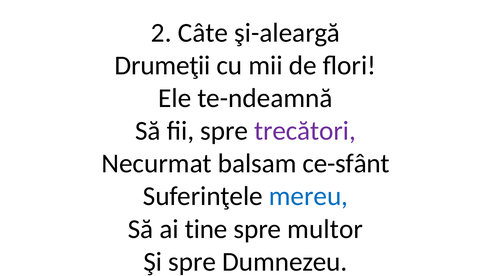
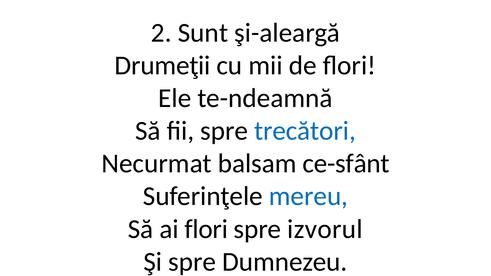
Câte: Câte -> Sunt (203, 33)
trecători colour: purple -> blue (305, 131)
ai tine: tine -> flori (206, 229)
multor: multor -> izvorul (325, 229)
